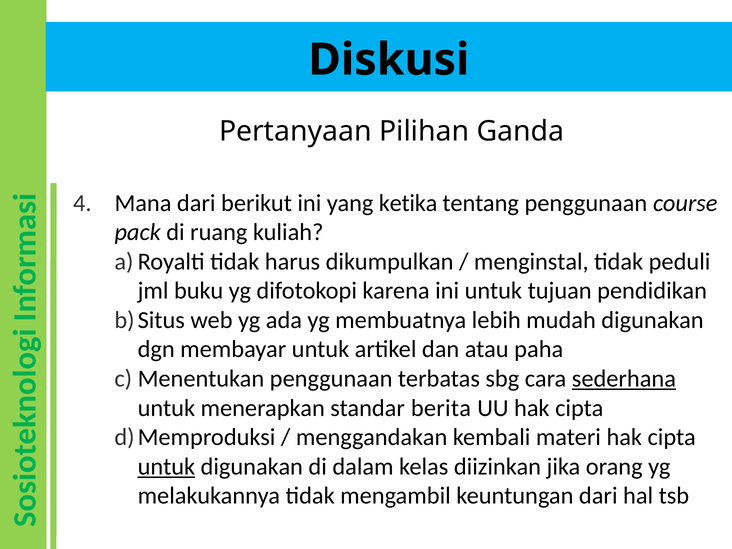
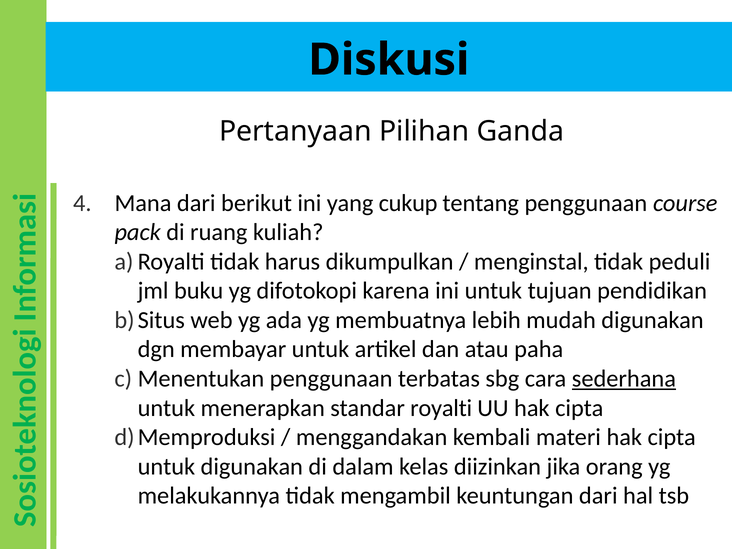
ketika: ketika -> cukup (408, 203)
berita: berita -> royalti (441, 408)
untuk underline: present -> none (166, 467)
